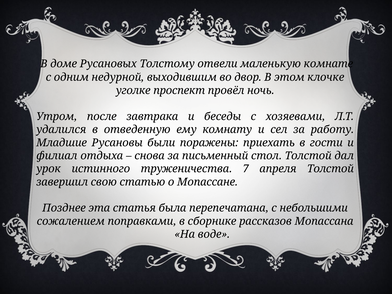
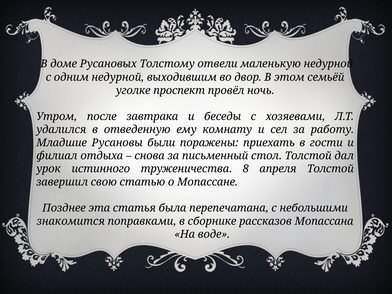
маленькую комнате: комнате -> недурной (328, 64)
клочке: клочке -> семьёй (326, 77)
7: 7 -> 8 (246, 169)
сожалением: сожалением -> знакомится (71, 221)
